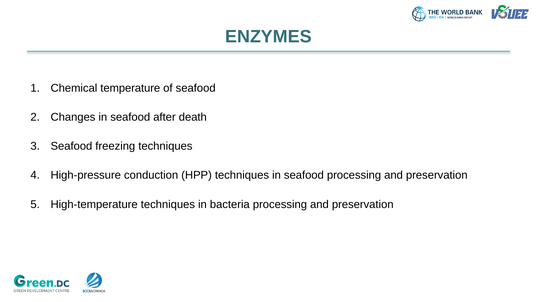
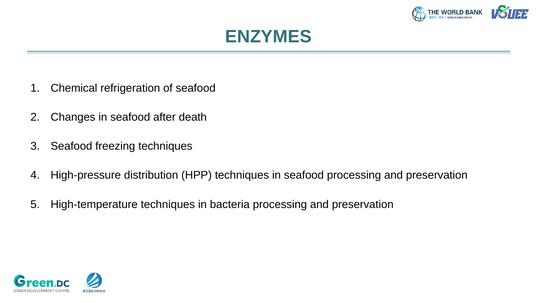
temperature: temperature -> refrigeration (130, 88)
conduction: conduction -> distribution (151, 175)
